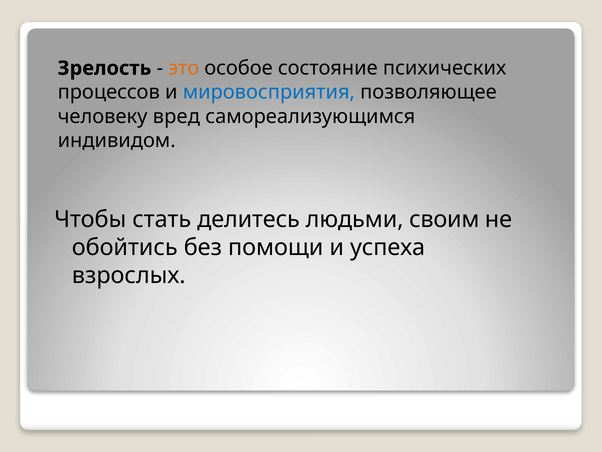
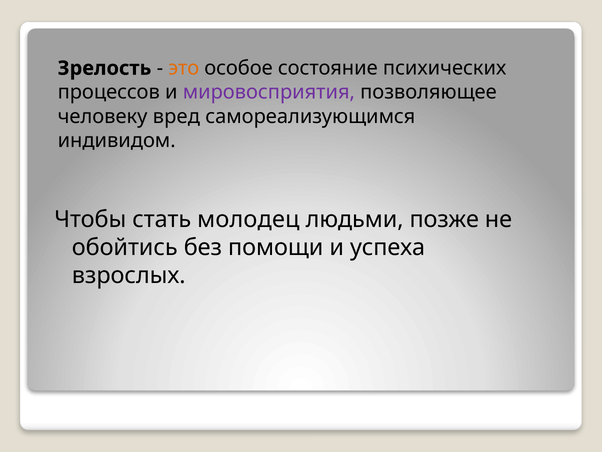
мировосприятия colour: blue -> purple (269, 92)
делитесь: делитесь -> молодец (248, 219)
своим: своим -> позже (444, 219)
